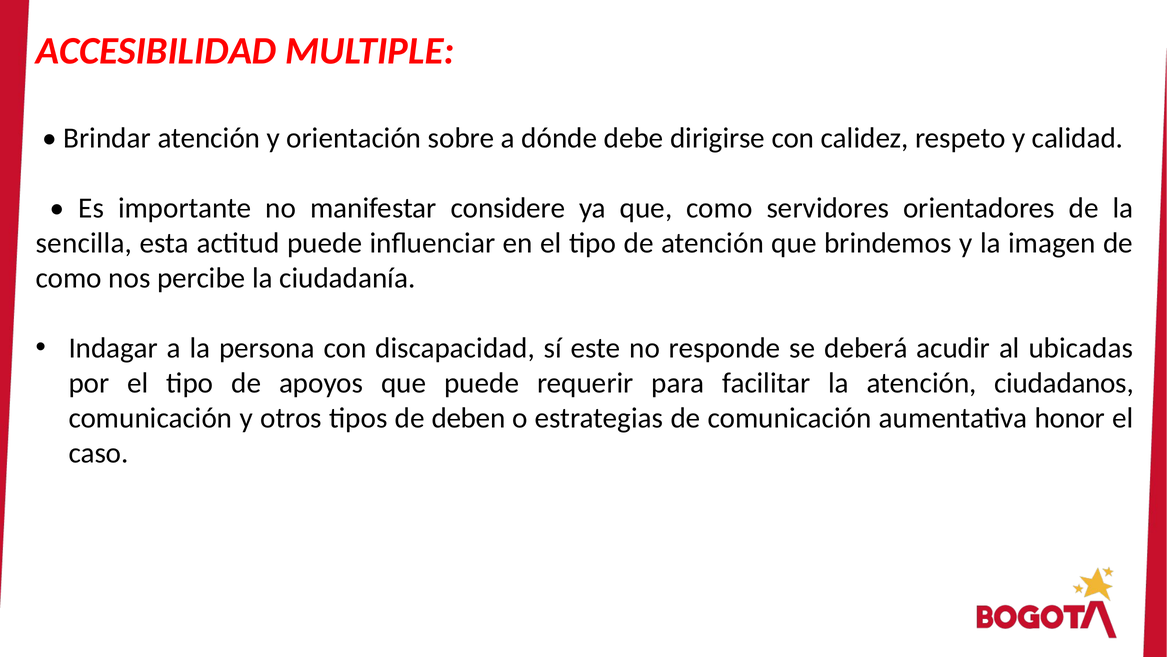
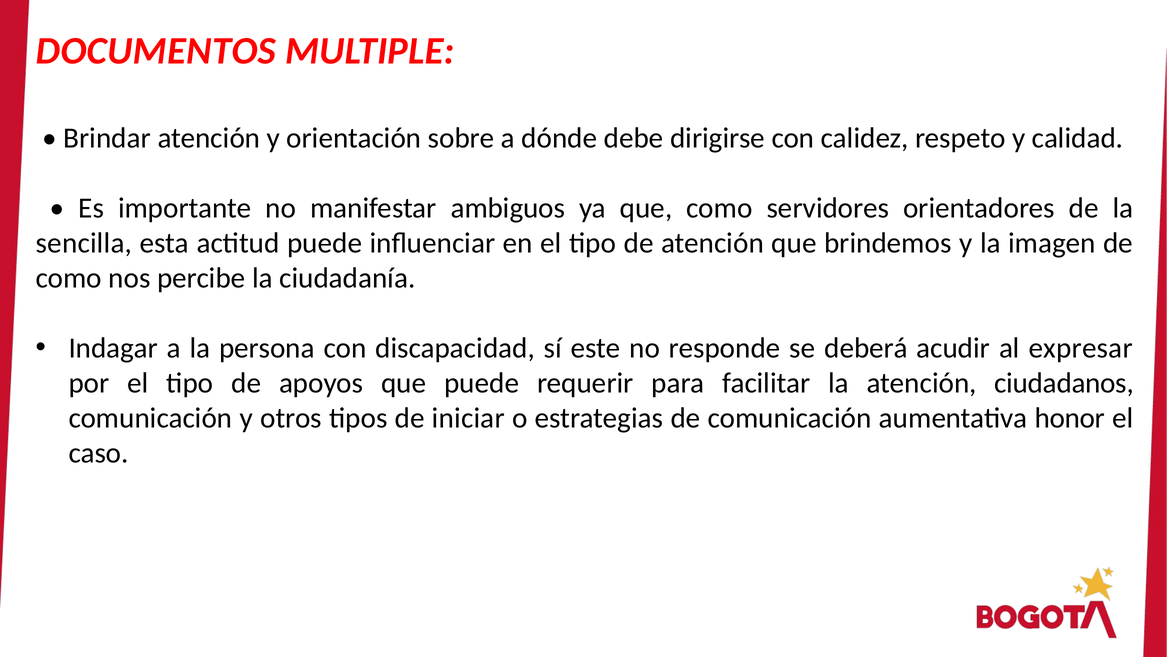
ACCESIBILIDAD: ACCESIBILIDAD -> DOCUMENTOS (156, 51)
considere: considere -> ambiguos (508, 208)
ubicadas: ubicadas -> expresar (1081, 348)
deben: deben -> iniciar (468, 418)
